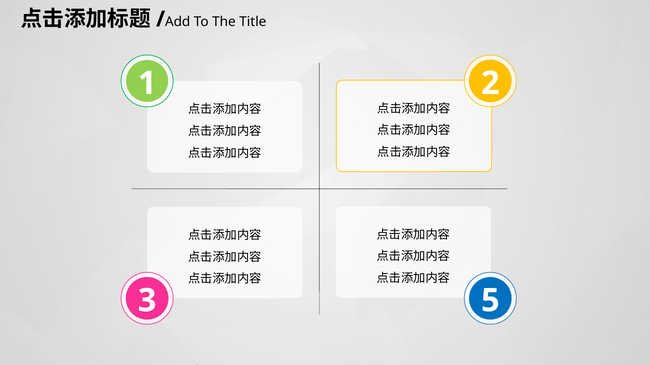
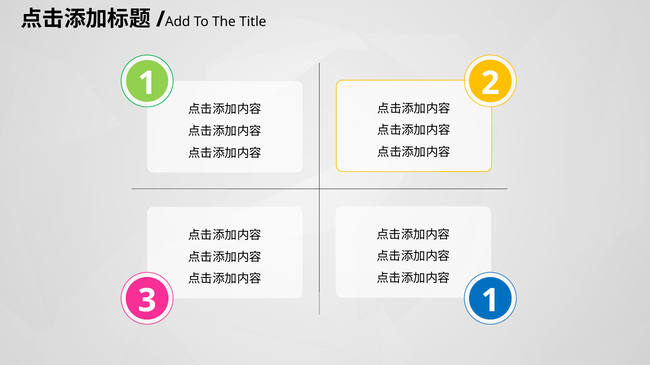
3 5: 5 -> 1 (490, 301)
